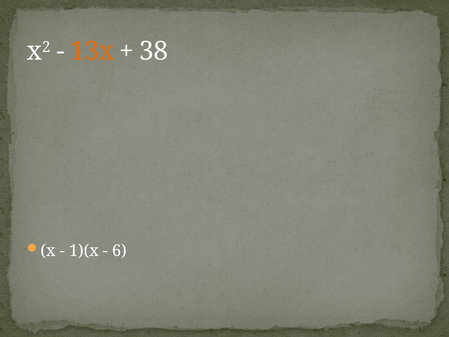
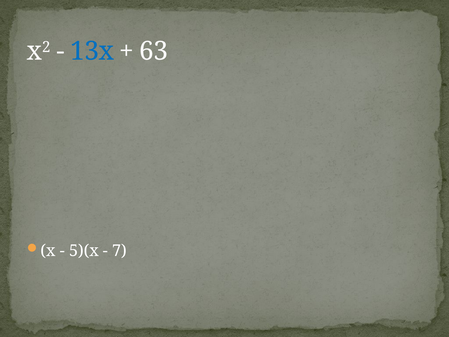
13x colour: orange -> blue (92, 51)
38: 38 -> 63 (154, 51)
1)(x: 1)(x -> 5)(x (84, 251)
6: 6 -> 7 (119, 251)
